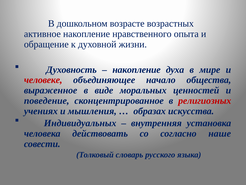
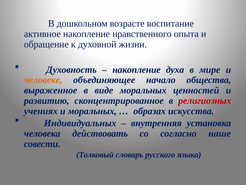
возрастных: возрастных -> воспитание (170, 23)
человеке colour: red -> orange (43, 80)
поведение: поведение -> развитию (47, 100)
и мышления: мышления -> моральных (92, 111)
